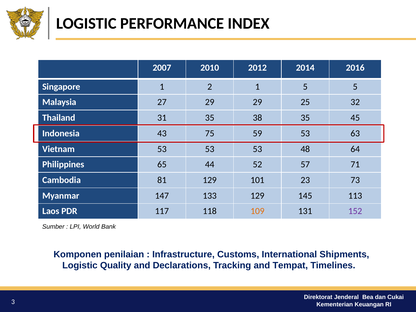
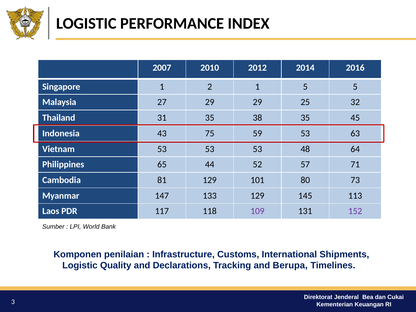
23: 23 -> 80 (305, 180)
109 colour: orange -> purple (257, 211)
Tempat: Tempat -> Berupa (290, 265)
